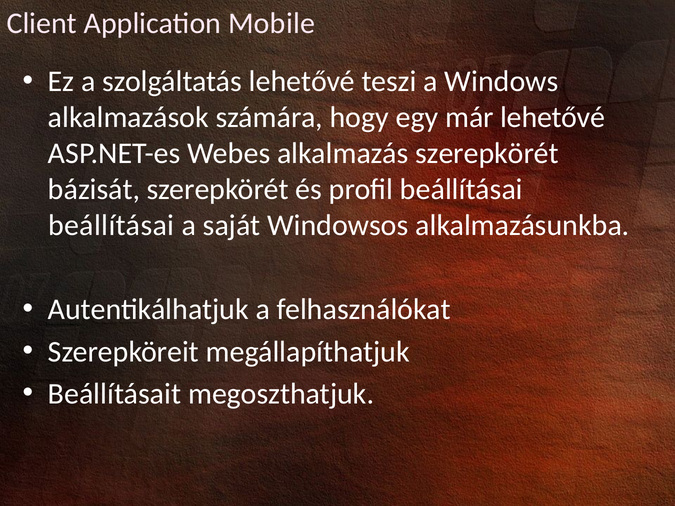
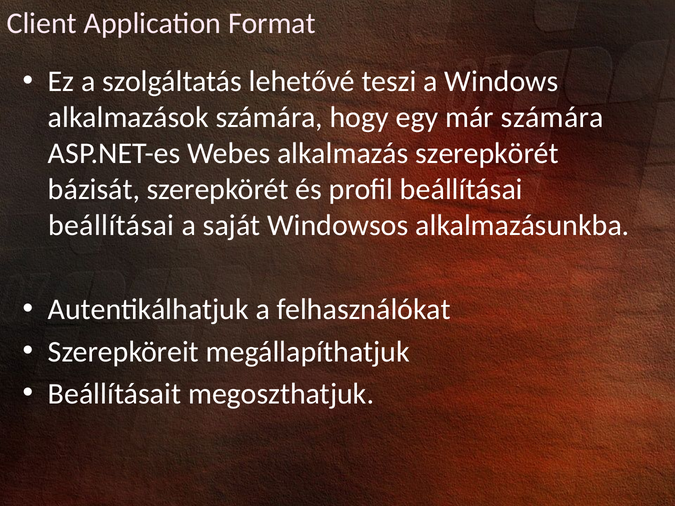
Mobile: Mobile -> Format (272, 23)
már lehetővé: lehetővé -> számára (552, 118)
